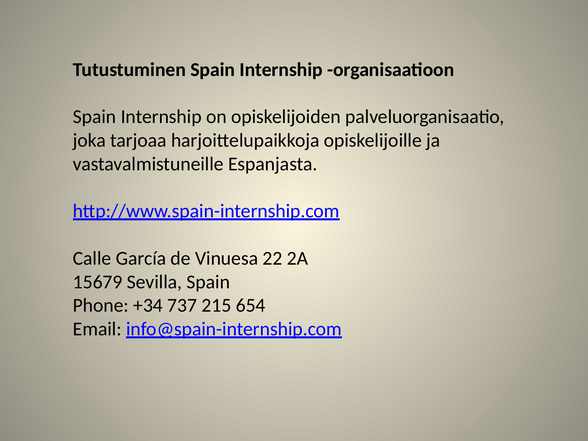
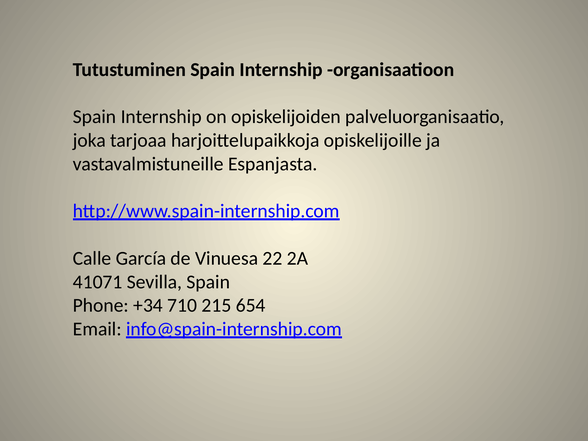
15679: 15679 -> 41071 (98, 282)
737: 737 -> 710 (182, 305)
